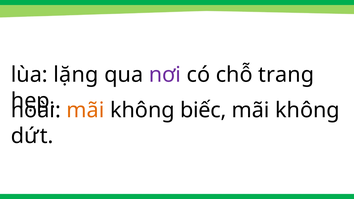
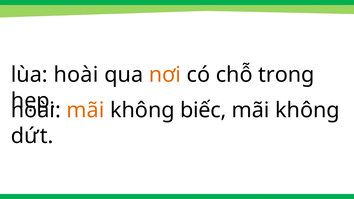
lùa lặng: lặng -> hoài (76, 75)
nơi colour: purple -> orange (165, 75)
trang: trang -> trong (286, 75)
